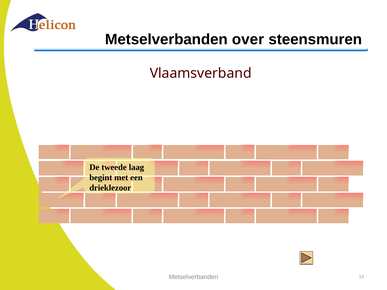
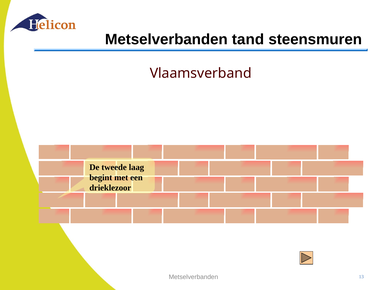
over: over -> tand (248, 39)
